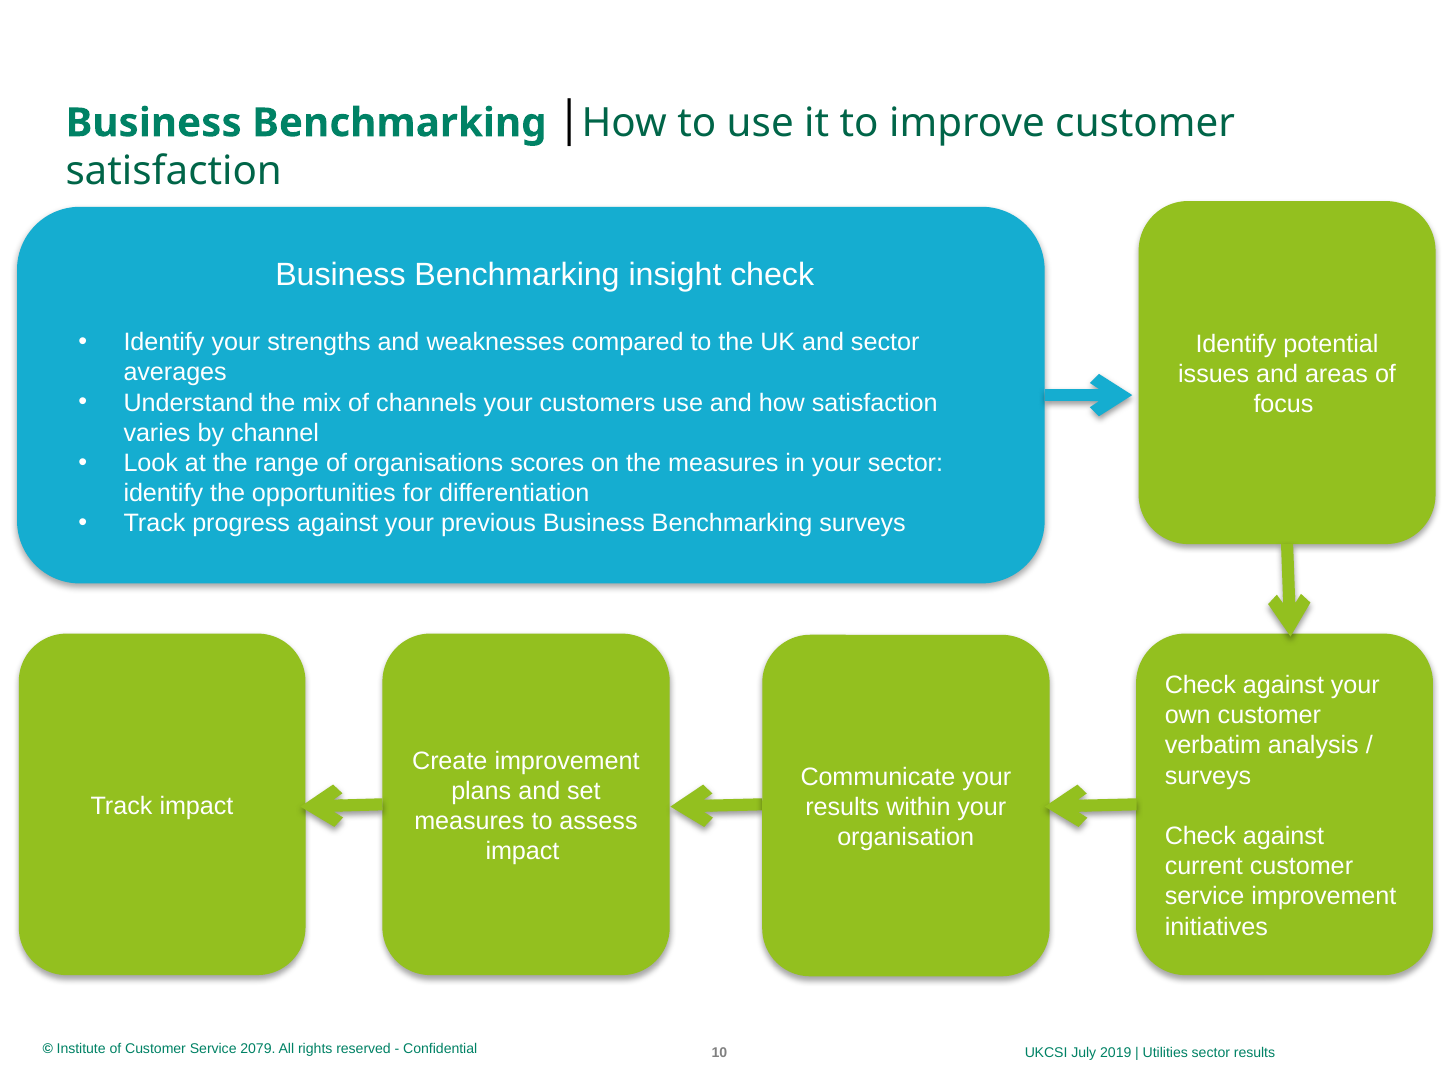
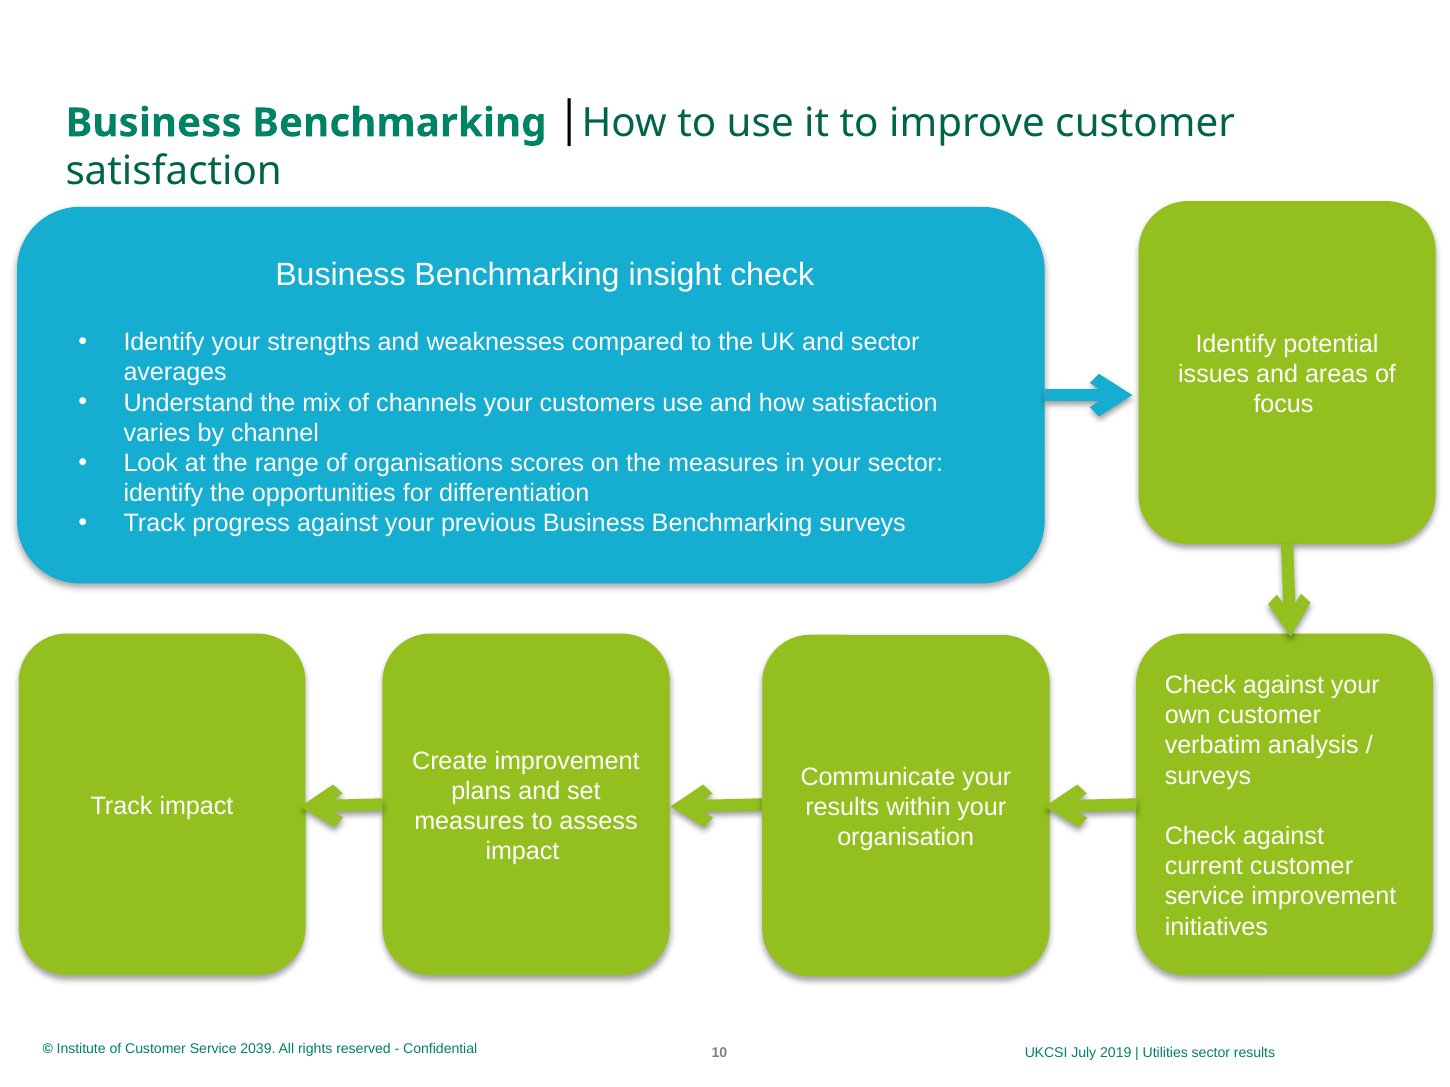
2079: 2079 -> 2039 (258, 1049)
